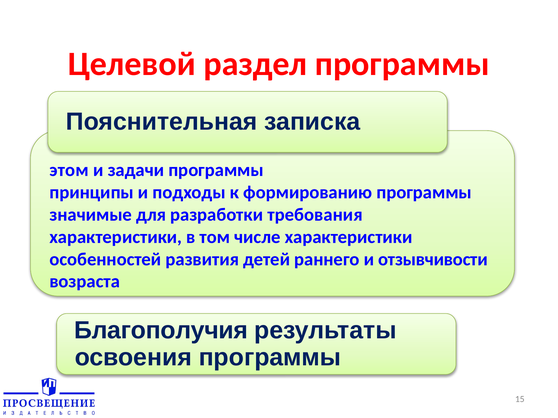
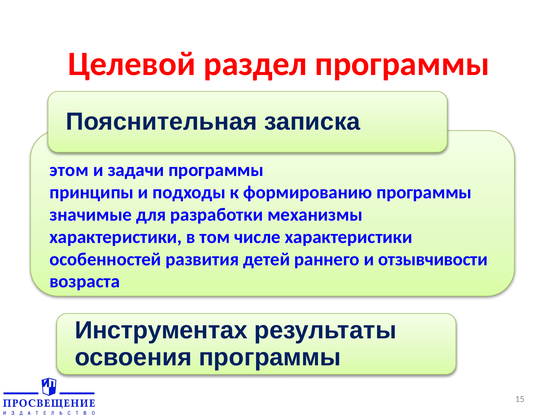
требования: требования -> механизмы (315, 215)
Благополучия: Благополучия -> Инструментах (161, 331)
